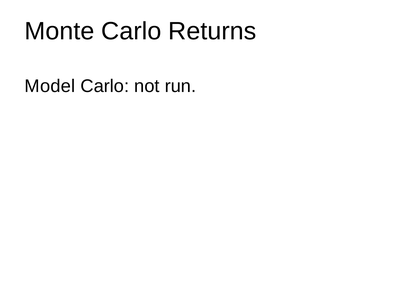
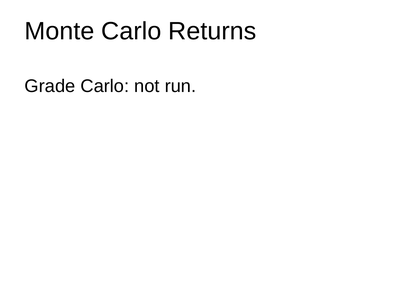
Model: Model -> Grade (50, 86)
